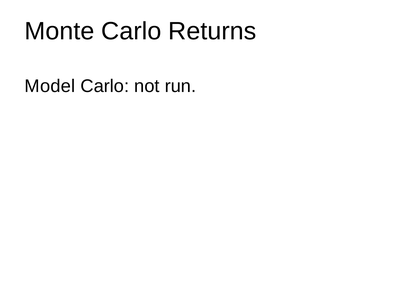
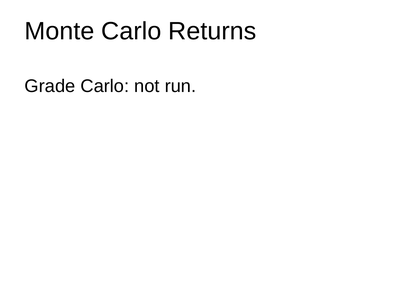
Model: Model -> Grade (50, 86)
